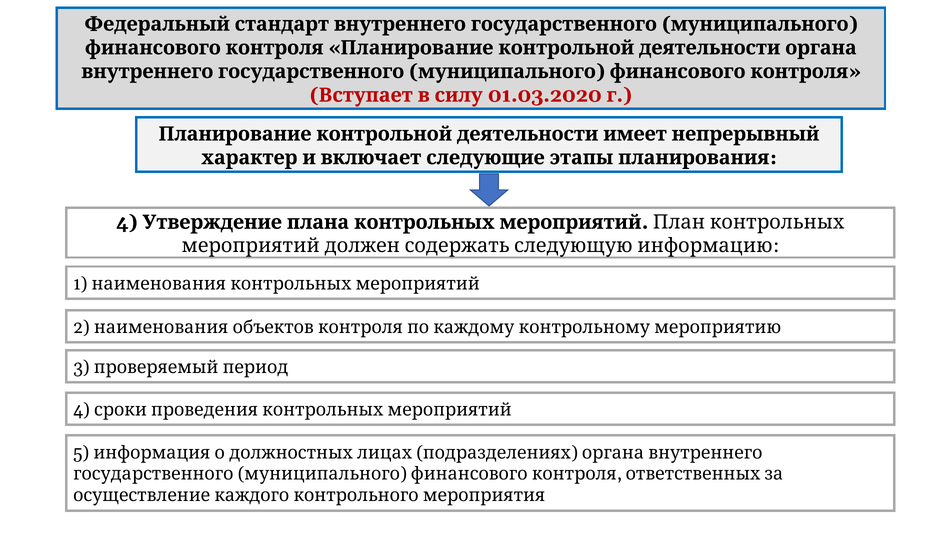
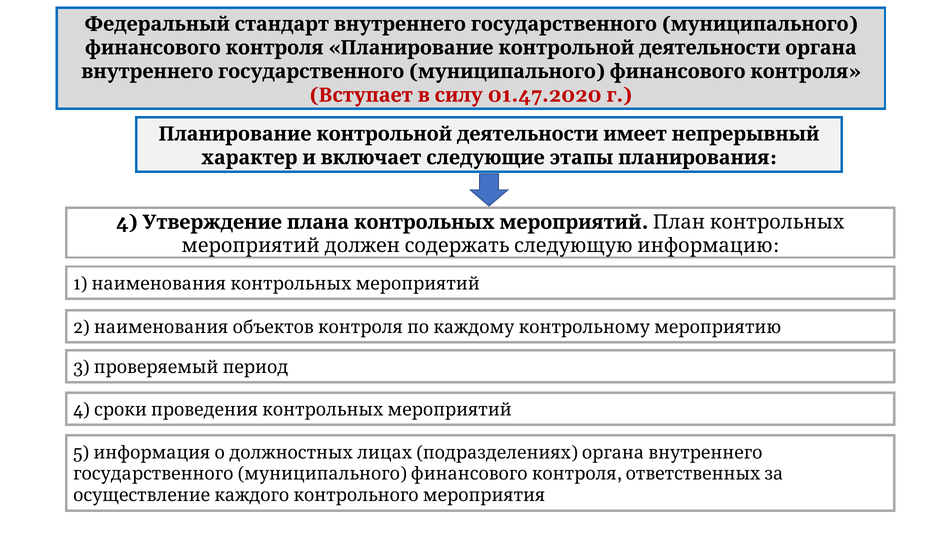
01.03.2020: 01.03.2020 -> 01.47.2020 (545, 95)
